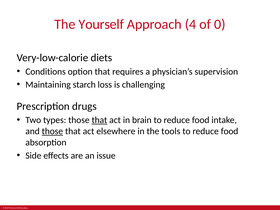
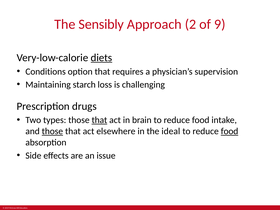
Yourself: Yourself -> Sensibly (101, 24)
4: 4 -> 2 (191, 24)
0: 0 -> 9 (220, 24)
diets underline: none -> present (101, 58)
tools: tools -> ideal (171, 131)
food underline: none -> present (230, 131)
